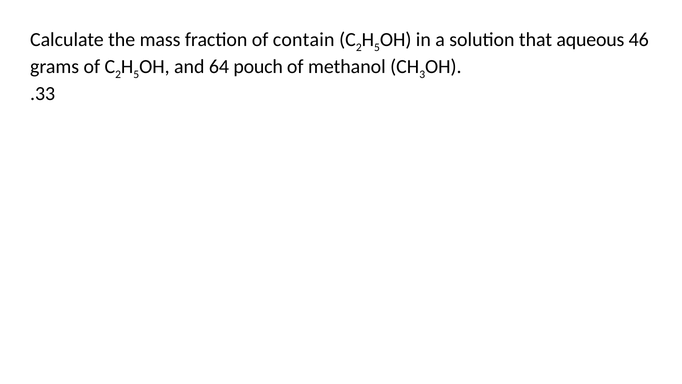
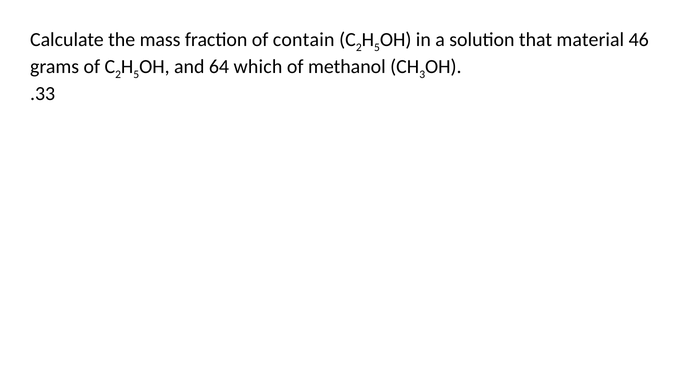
aqueous: aqueous -> material (590, 39)
pouch: pouch -> which (258, 67)
